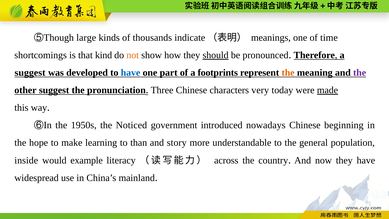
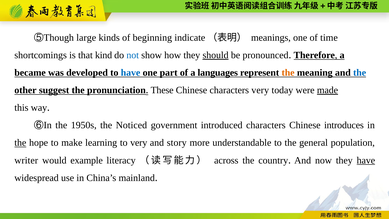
thousands: thousands -> beginning (152, 38)
not colour: orange -> blue (133, 55)
suggest: suggest -> became (30, 73)
footprints: footprints -> languages (218, 73)
the colour: purple -> blue (360, 73)
Three: Three -> These (162, 90)
introduced nowadays: nowadays -> characters (266, 125)
beginning: beginning -> introduces (344, 125)
the underline: none -> present (20, 143)
to than: than -> very (139, 143)
inside: inside -> writer (26, 160)
have underline: none -> present (366, 160)
